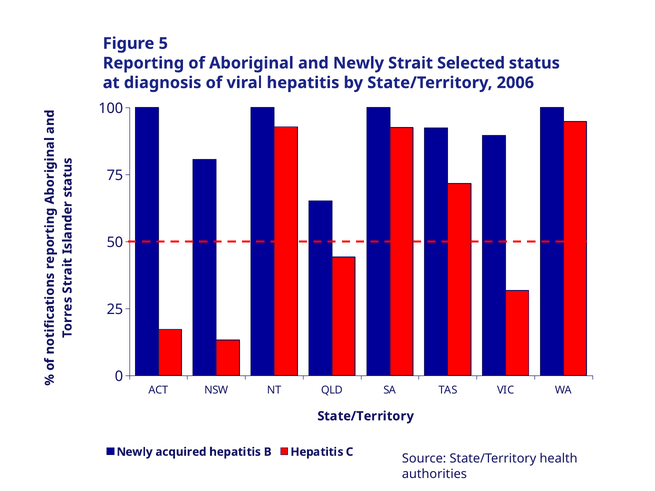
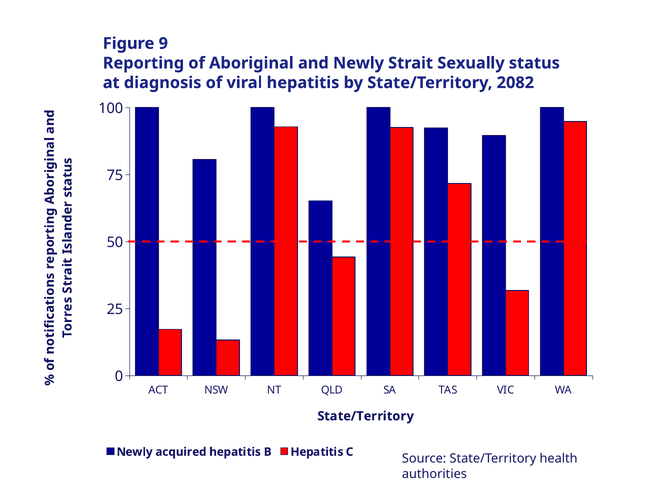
5: 5 -> 9 (163, 43)
Selected: Selected -> Sexually (471, 63)
2006: 2006 -> 2082 (515, 83)
